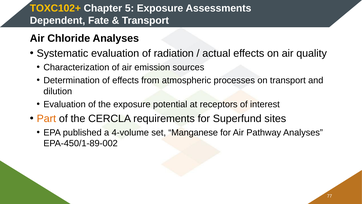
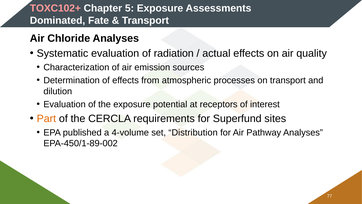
TOXC102+ colour: yellow -> pink (55, 8)
Dependent: Dependent -> Dominated (58, 20)
Manganese: Manganese -> Distribution (193, 132)
